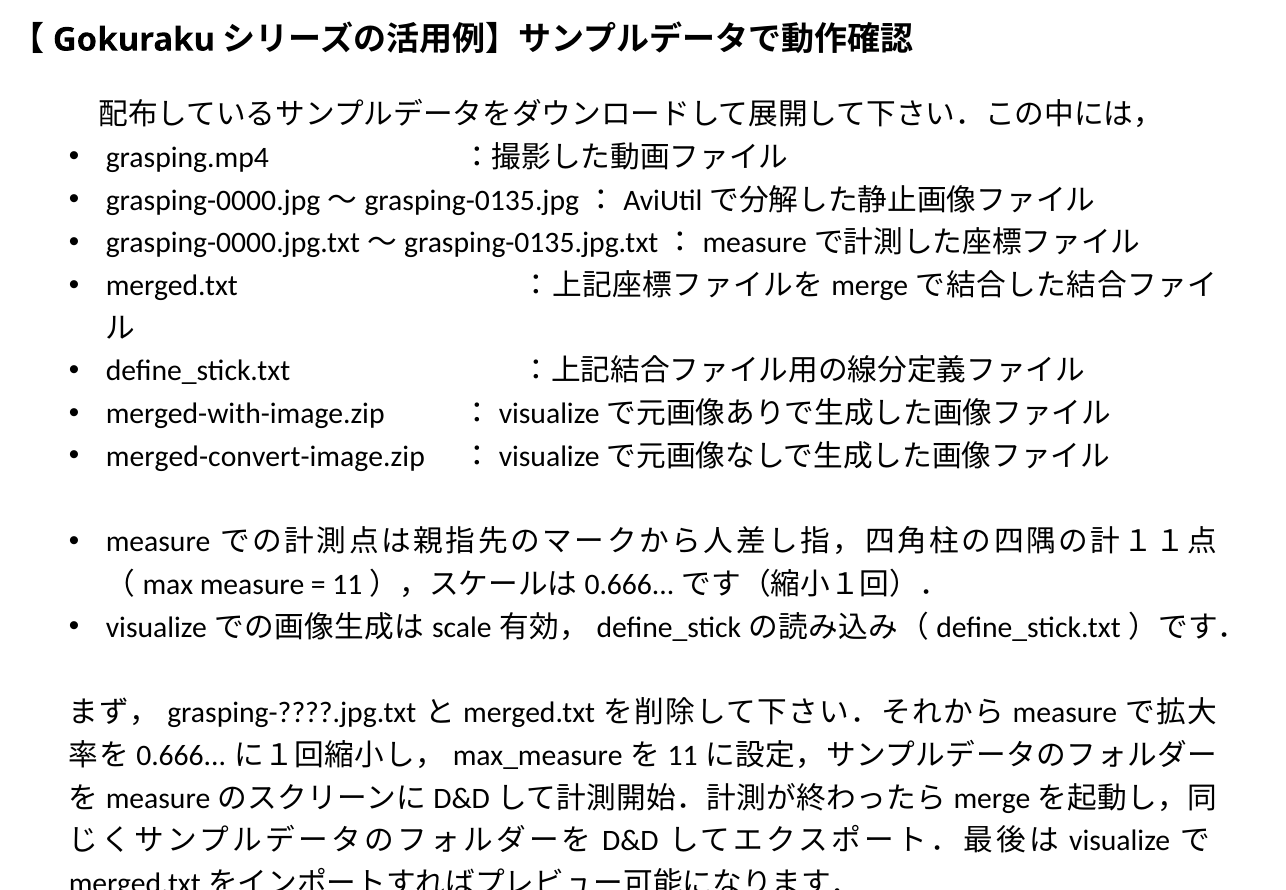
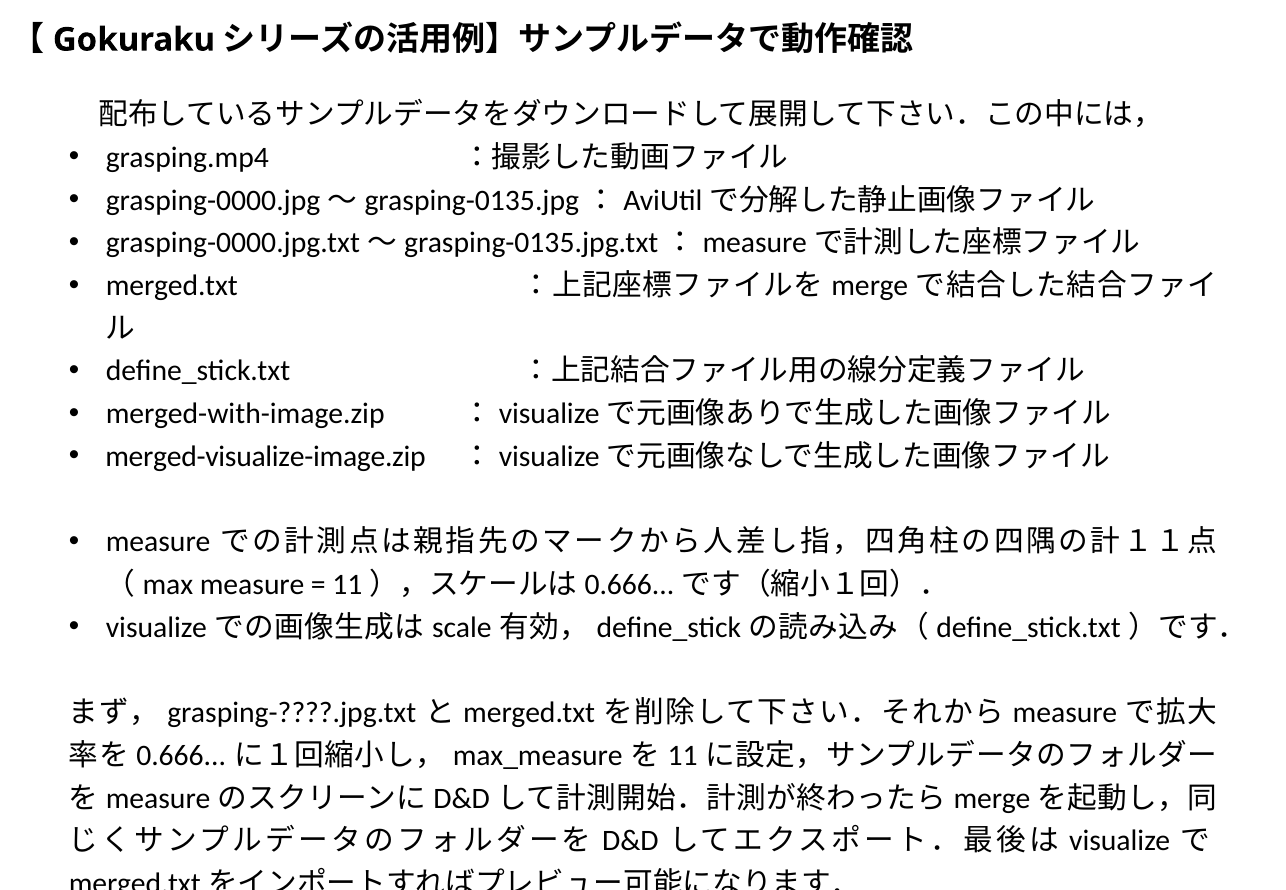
merged-convert-image.zip: merged-convert-image.zip -> merged-visualize-image.zip (266, 457)
